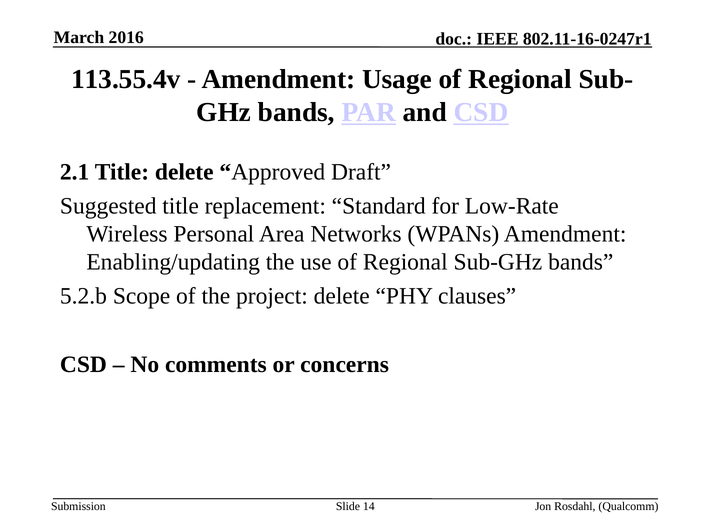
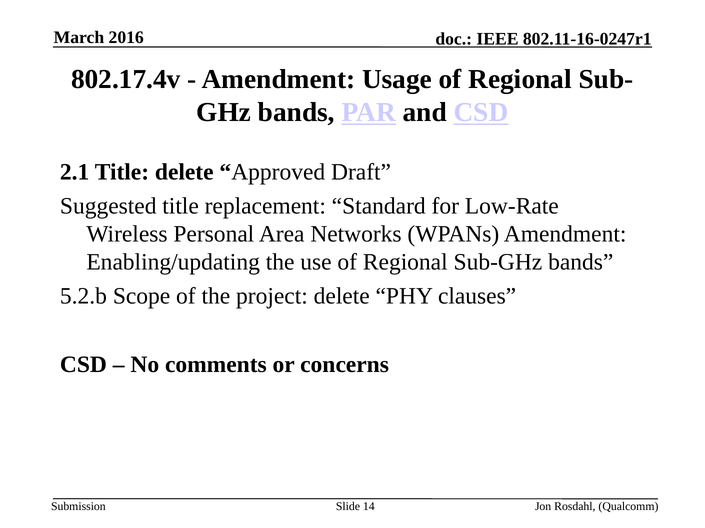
113.55.4v: 113.55.4v -> 802.17.4v (126, 79)
